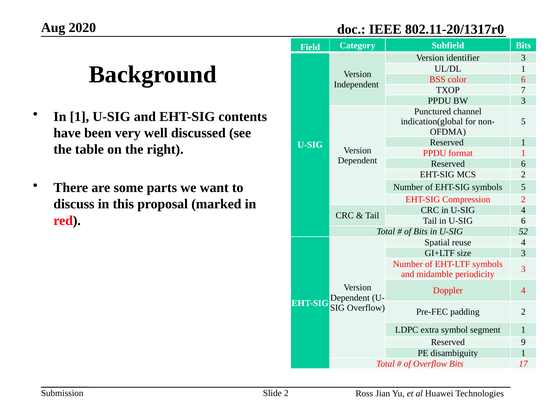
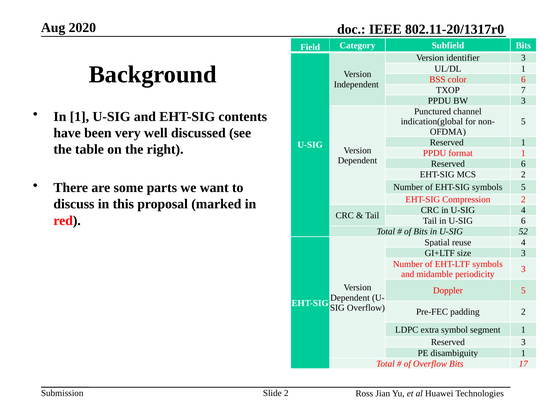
Doppler 4: 4 -> 5 (523, 291)
Reserved 9: 9 -> 3 (523, 343)
